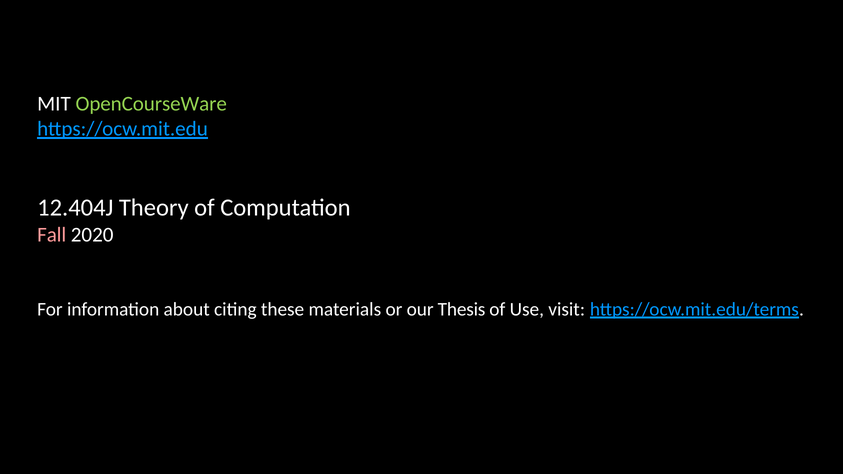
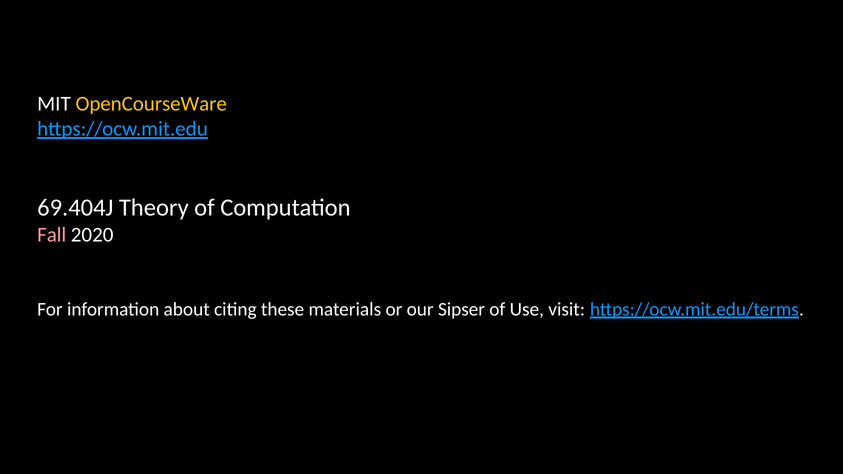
OpenCourseWare colour: light green -> yellow (151, 104)
12.404J: 12.404J -> 69.404J (75, 208)
Thesis: Thesis -> Sipser (462, 309)
